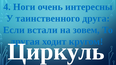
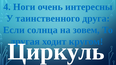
встали: встали -> солнца (42, 30)
